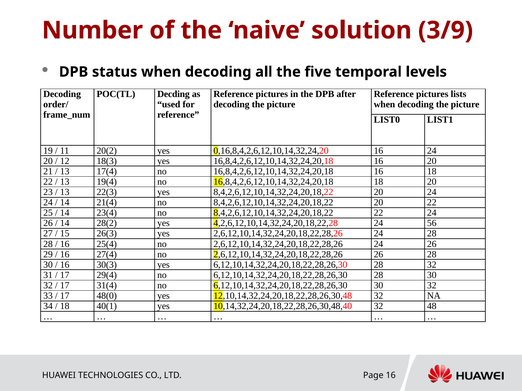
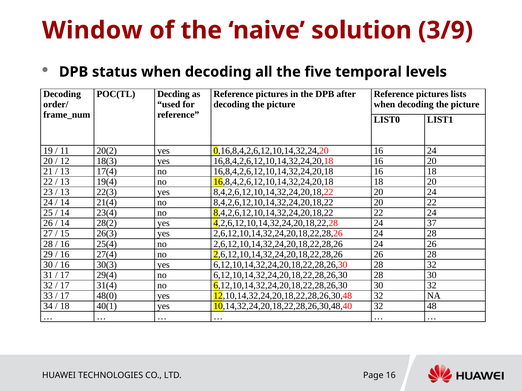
Number: Number -> Window (92, 30)
56: 56 -> 37 (432, 223)
